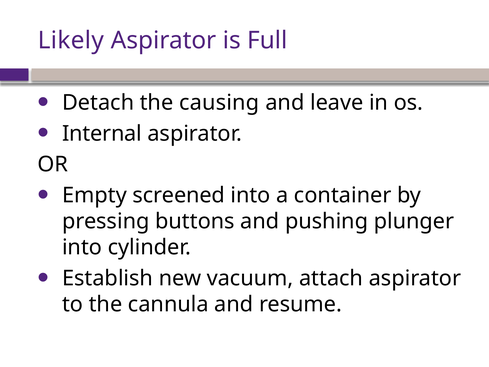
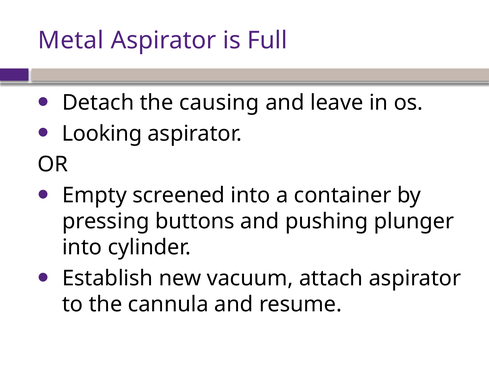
Likely: Likely -> Metal (71, 40)
Internal: Internal -> Looking (102, 133)
